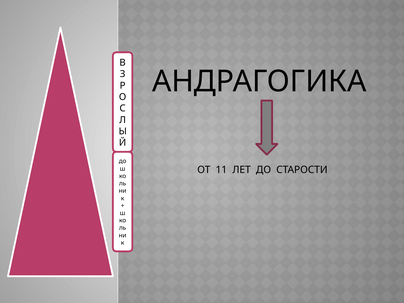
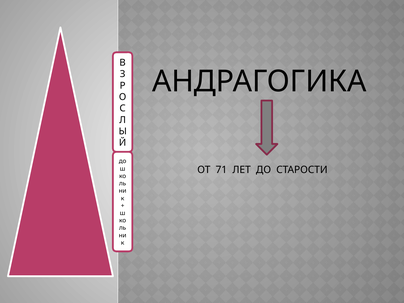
11: 11 -> 71 (221, 170)
